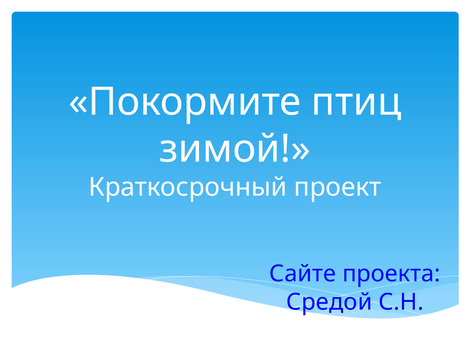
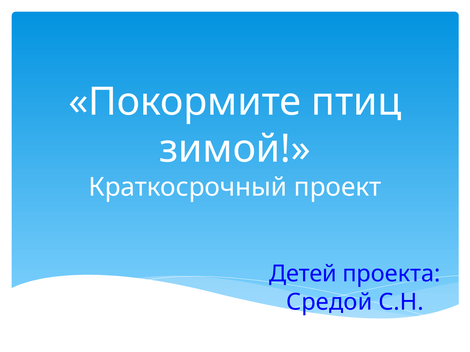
Сайте: Сайте -> Детей (303, 274)
